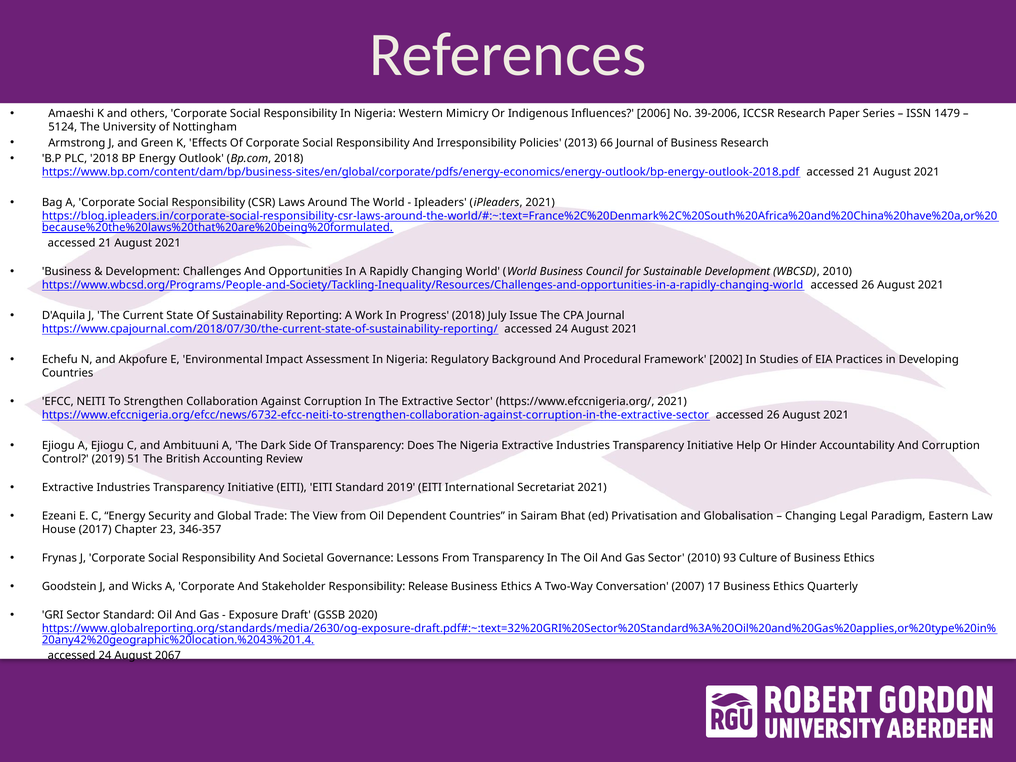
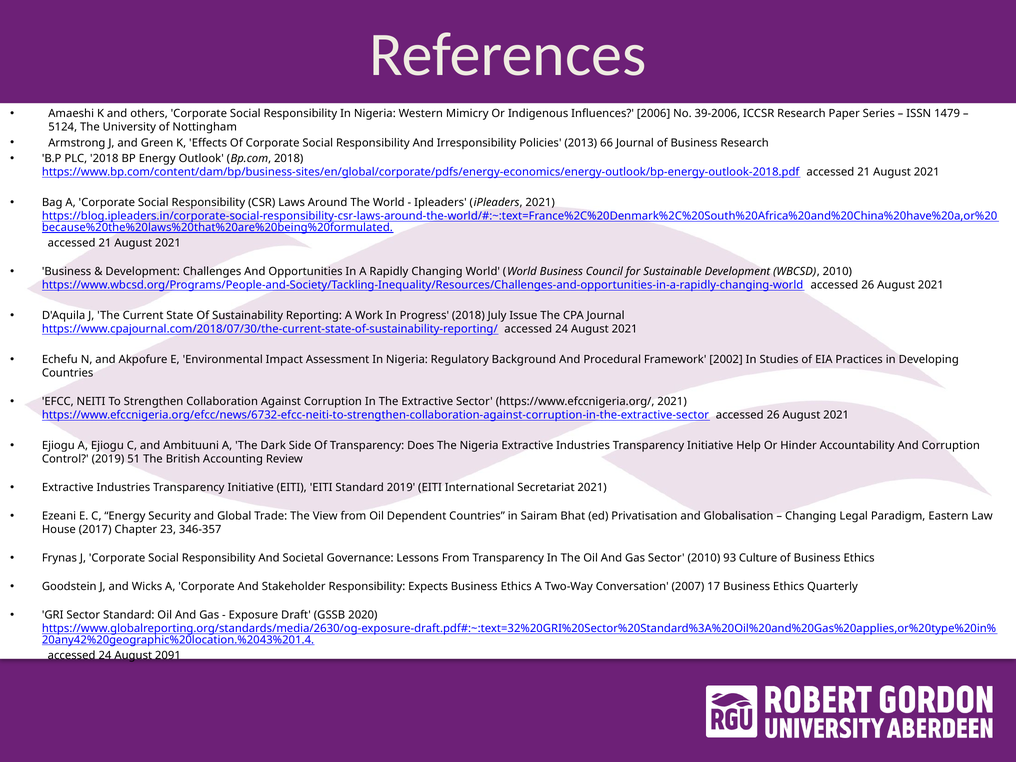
Release: Release -> Expects (428, 587)
2067: 2067 -> 2091 (168, 655)
